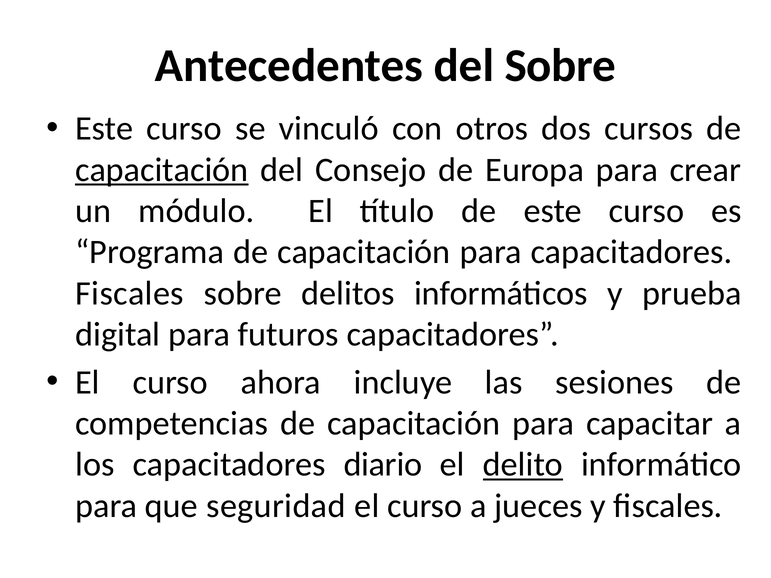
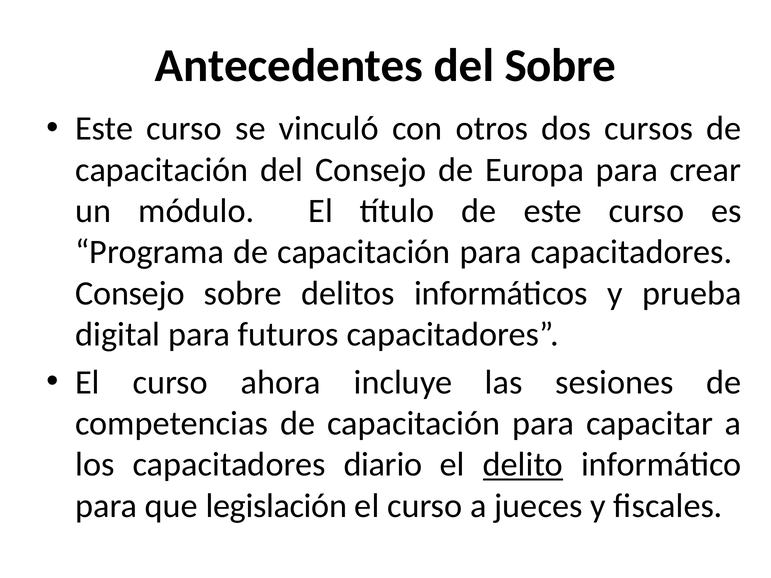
capacitación underline: present -> none (162, 170)
Fiscales: Fiscales -> Consejo (130, 293)
seguridad: seguridad -> legislación (276, 506)
